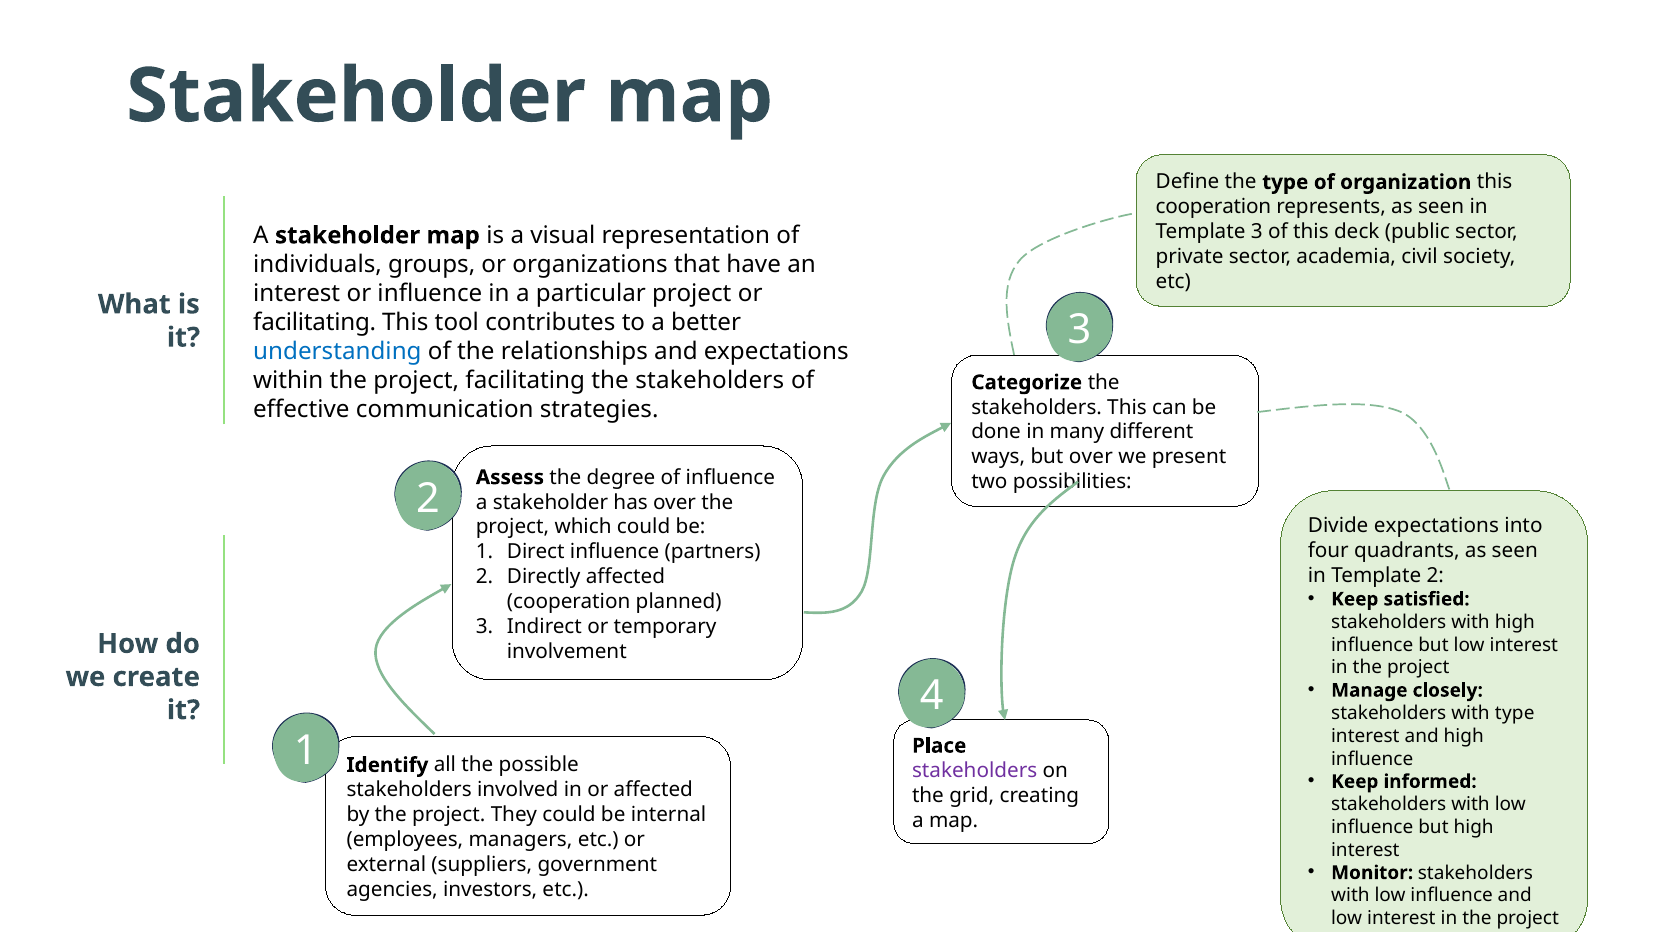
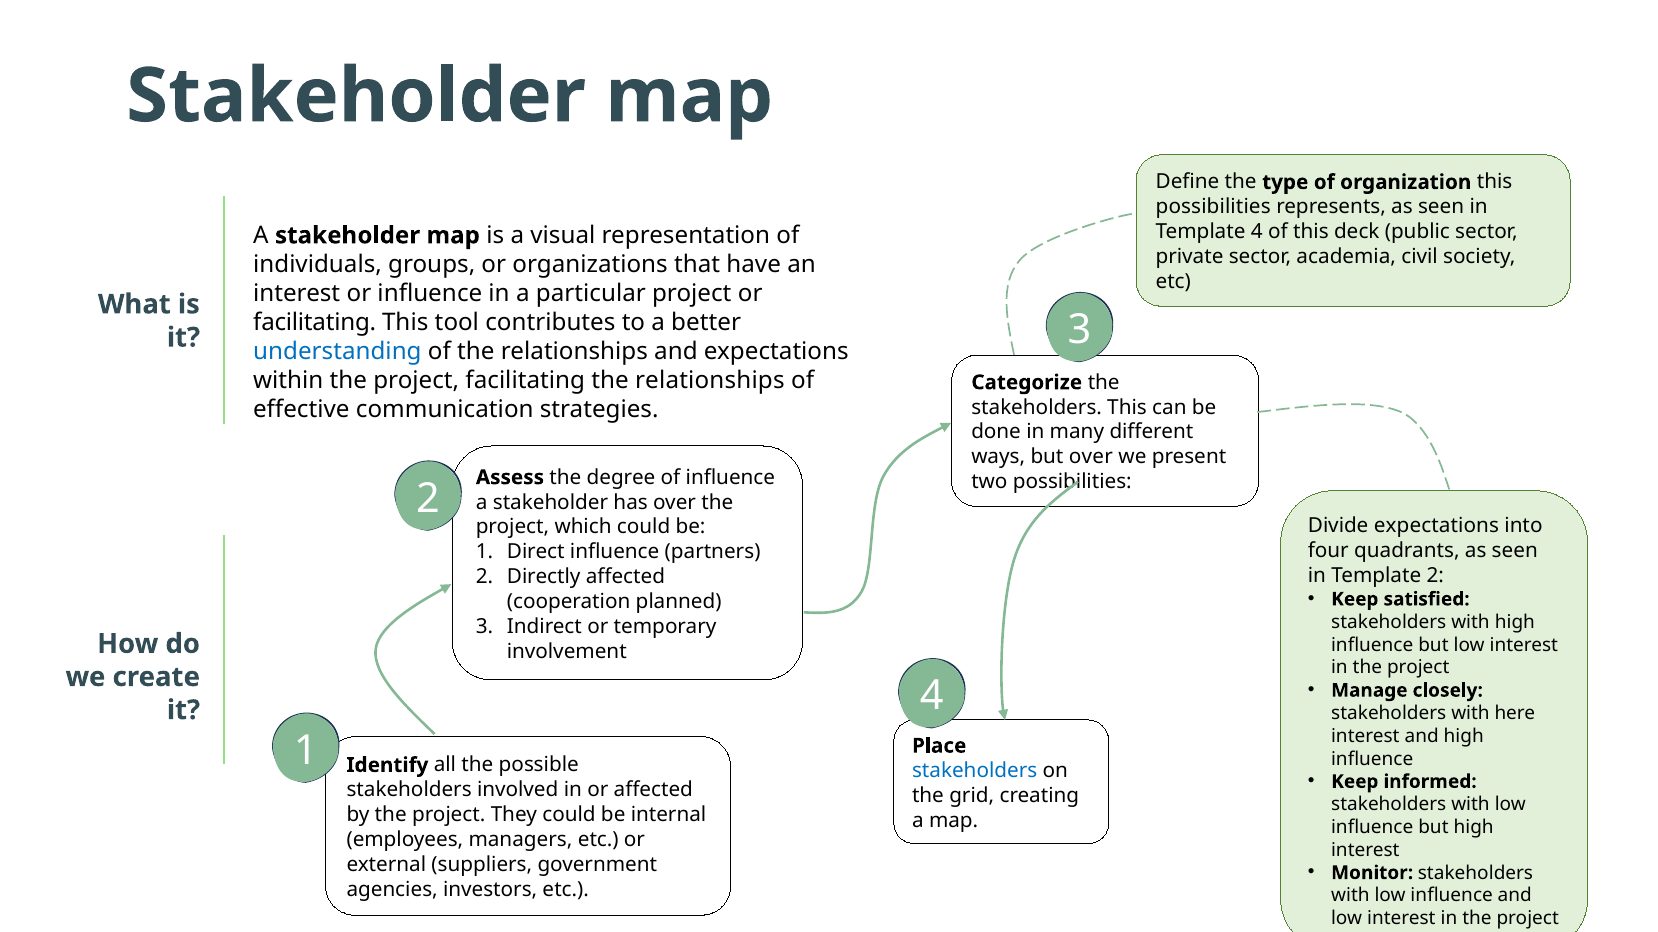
cooperation: cooperation -> possibilities (1213, 207)
Template 3: 3 -> 4 (1257, 232)
facilitating the stakeholders: stakeholders -> relationships (710, 381)
with type: type -> here (1515, 714)
stakeholders colour: purple -> blue (975, 771)
